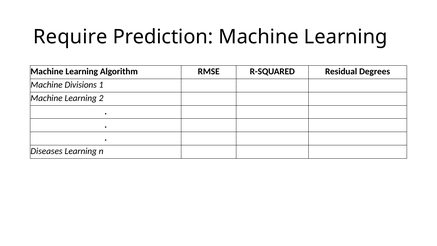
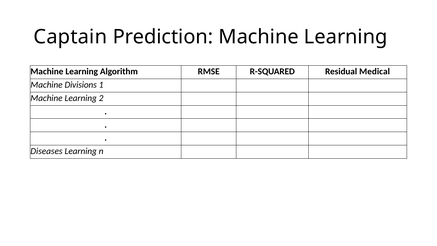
Require: Require -> Captain (70, 37)
Degrees: Degrees -> Medical (375, 72)
